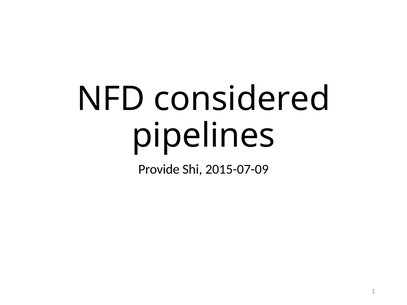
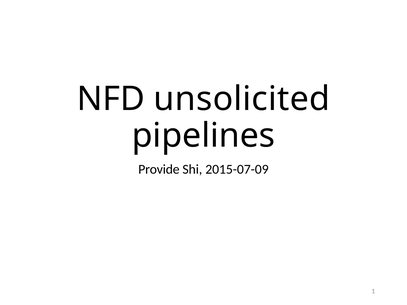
considered: considered -> unsolicited (242, 99)
